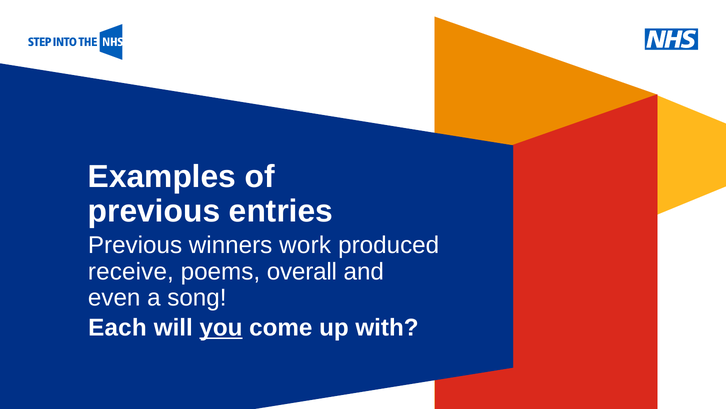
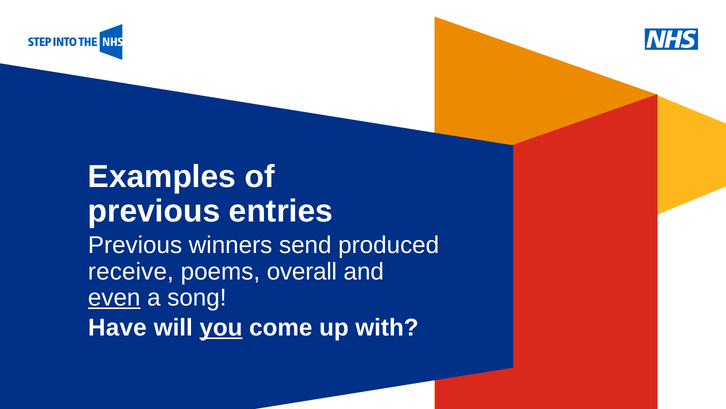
work: work -> send (305, 245)
even underline: none -> present (114, 297)
Each: Each -> Have (117, 327)
